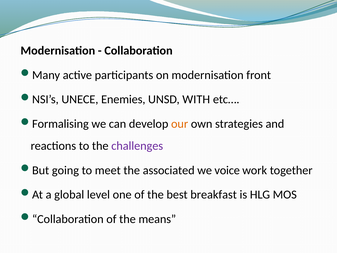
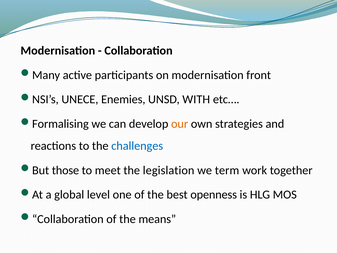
challenges colour: purple -> blue (137, 146)
going: going -> those (66, 170)
associated: associated -> legislation (169, 170)
voice: voice -> term (227, 170)
breakfast: breakfast -> openness (214, 194)
